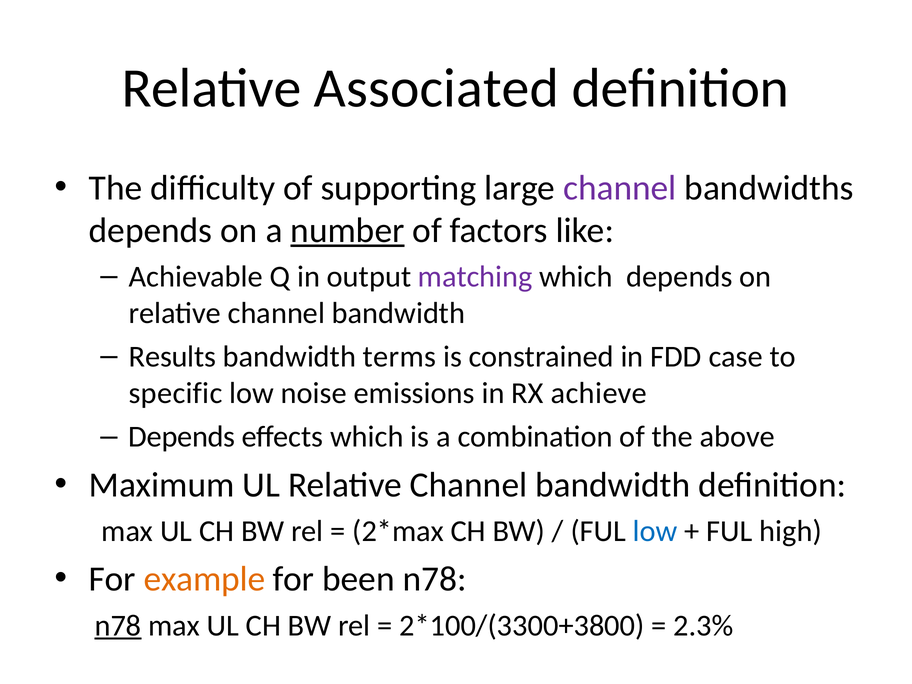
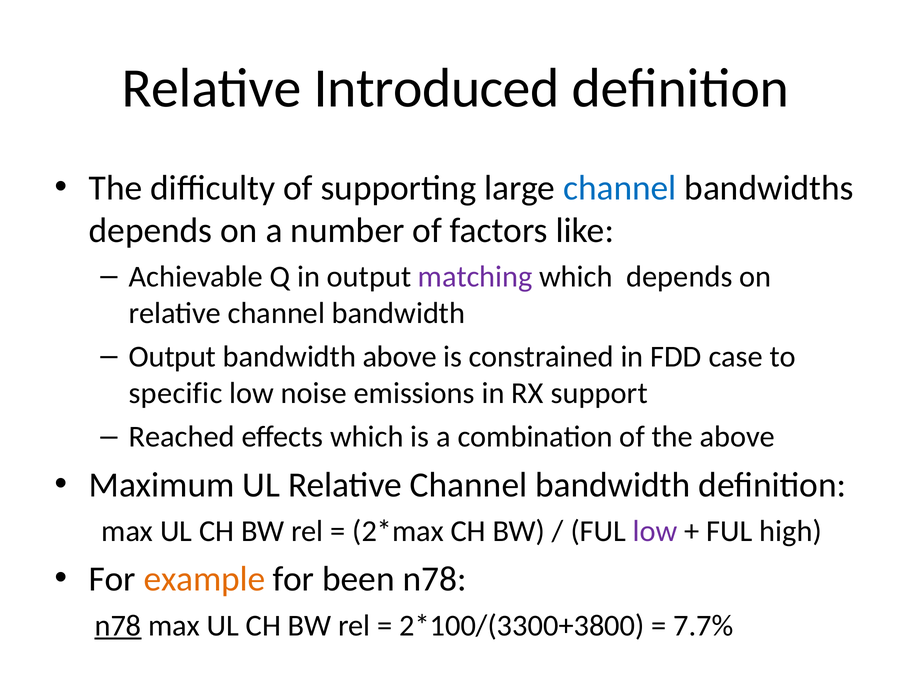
Associated: Associated -> Introduced (437, 88)
channel colour: purple -> blue (620, 188)
number underline: present -> none (347, 231)
Results: Results -> Output (172, 357)
bandwidth terms: terms -> above (400, 357)
achieve: achieve -> support (599, 393)
Depends: Depends -> Reached (182, 437)
low colour: blue -> purple (655, 531)
2.3%: 2.3% -> 7.7% (703, 626)
